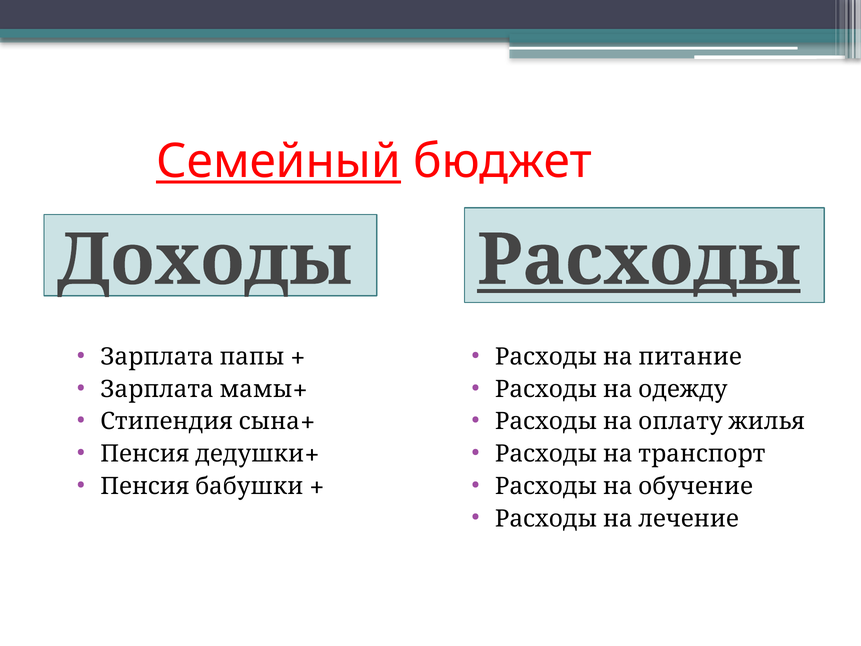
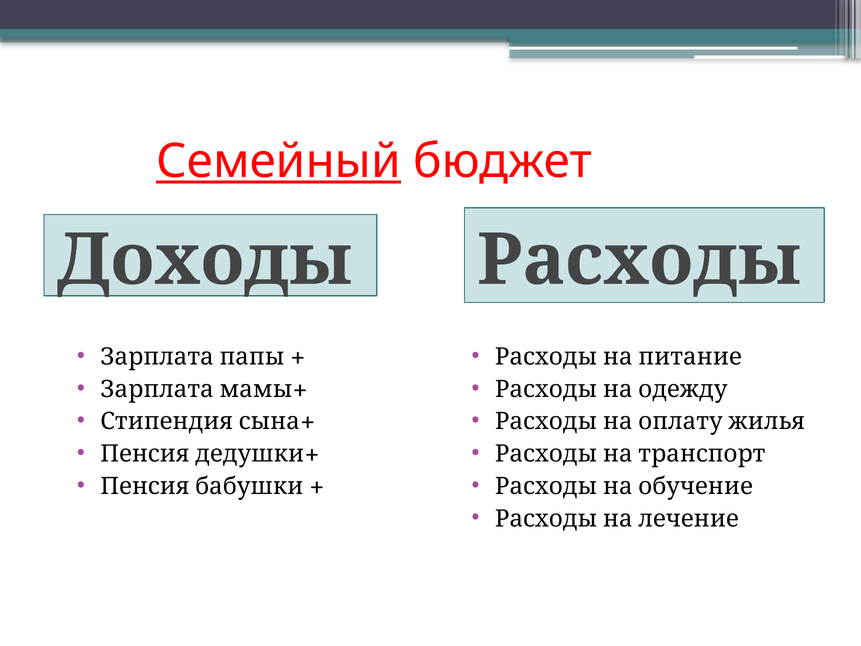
Расходы underline: present -> none (639, 260)
